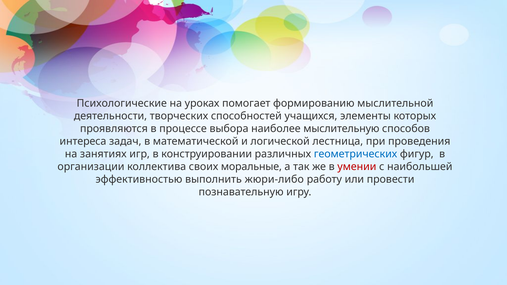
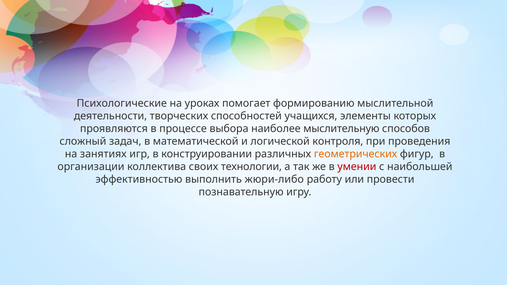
интереса: интереса -> сложный (83, 142)
лестница: лестница -> контроля (338, 142)
геометрических colour: blue -> orange (356, 154)
моральные: моральные -> технологии (251, 167)
